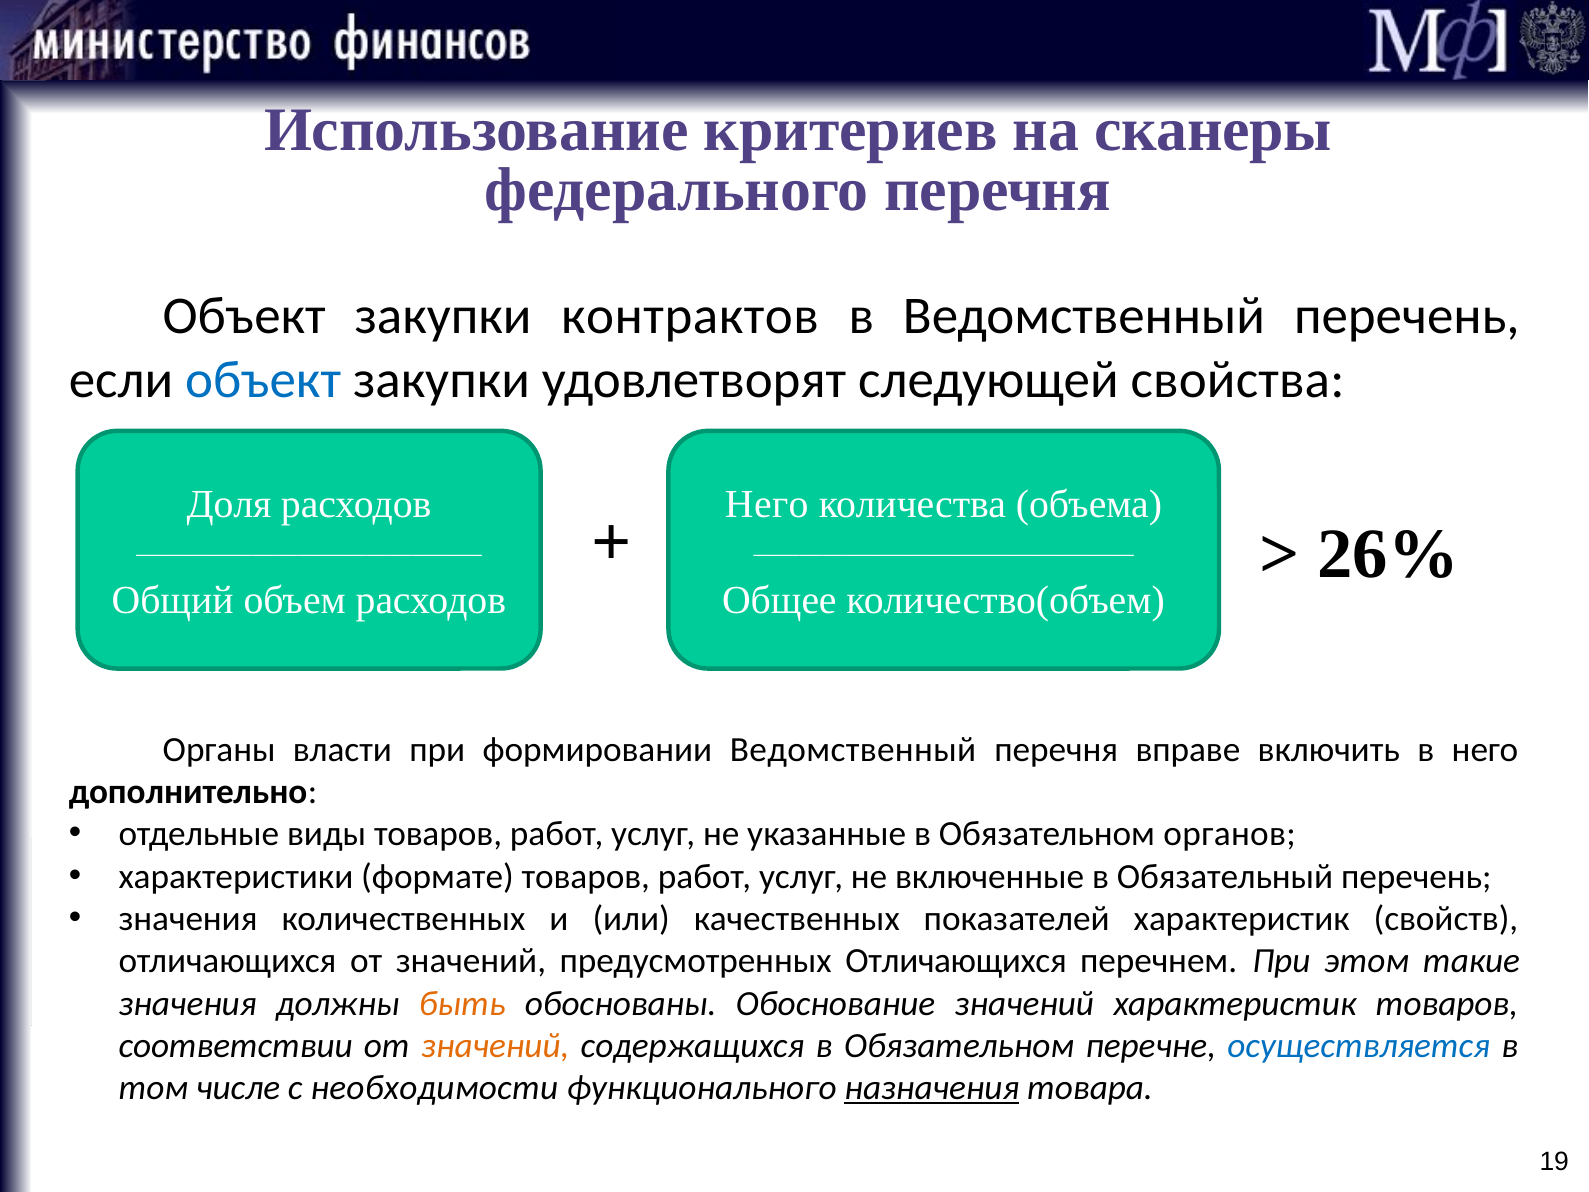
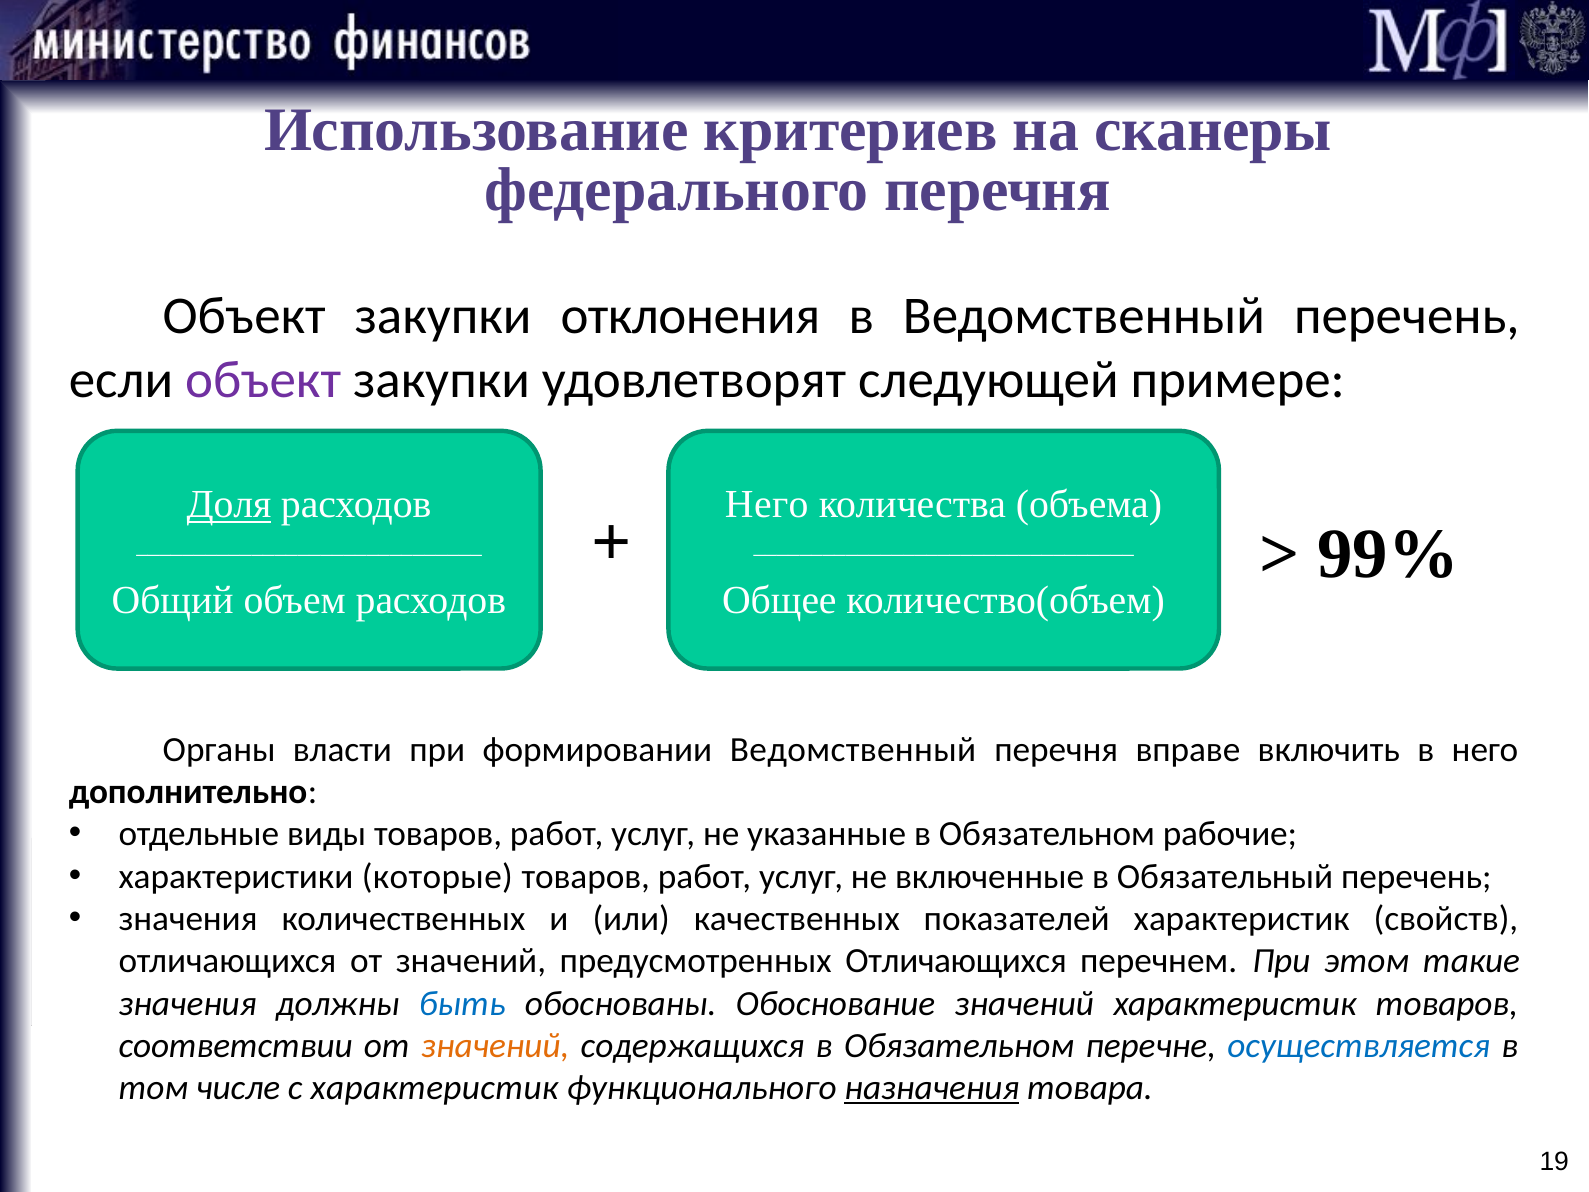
контрактов: контрактов -> отклонения (690, 316)
объект colour: blue -> purple (263, 380)
свойства: свойства -> примере (1238, 380)
Доля underline: none -> present (229, 505)
26%: 26% -> 99% (1388, 554)
органов: органов -> рабочие (1230, 834)
формате: формате -> которые (437, 876)
быть colour: orange -> blue (462, 1003)
с необходимости: необходимости -> характеристик (434, 1088)
